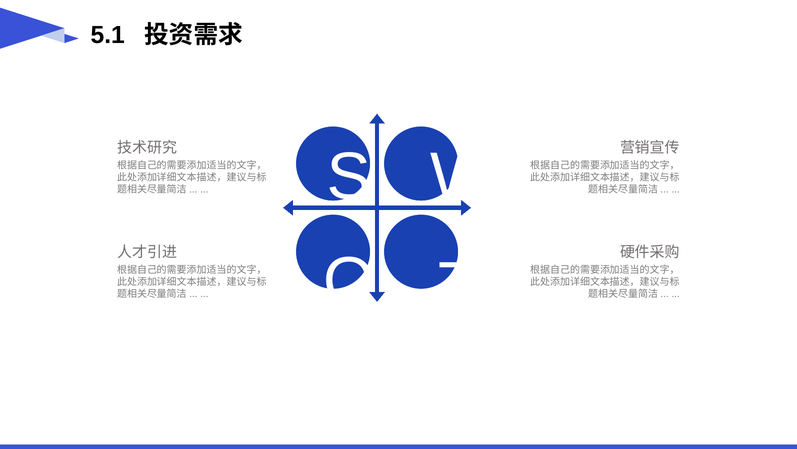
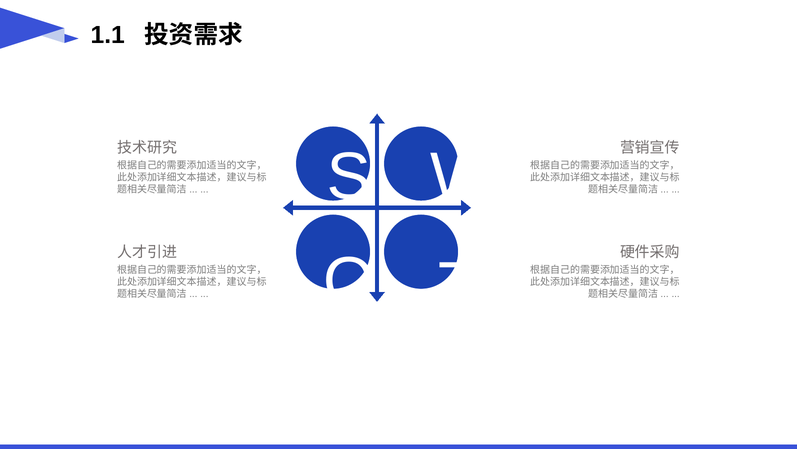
5.1: 5.1 -> 1.1 (108, 35)
